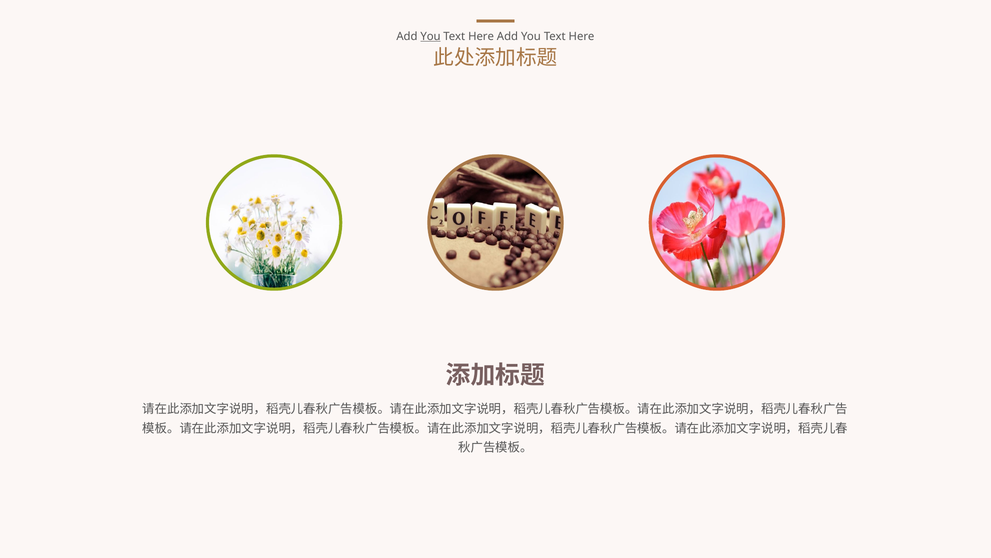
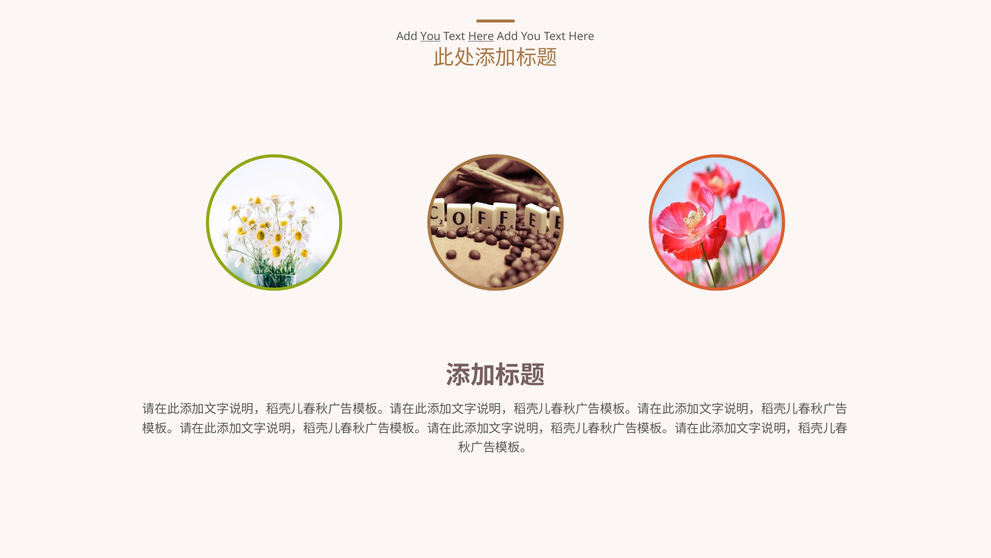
Here underline: none -> present (481, 36)
